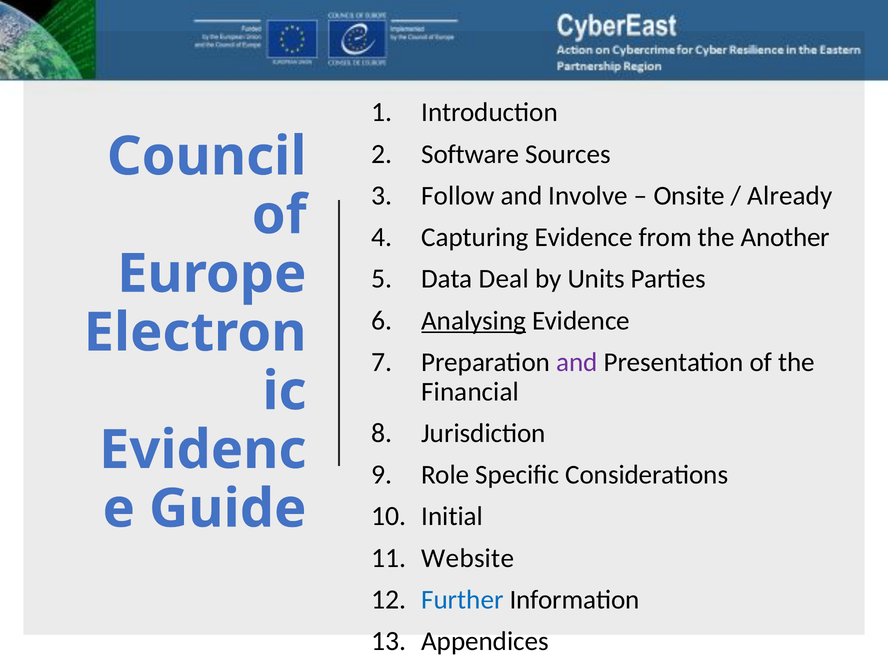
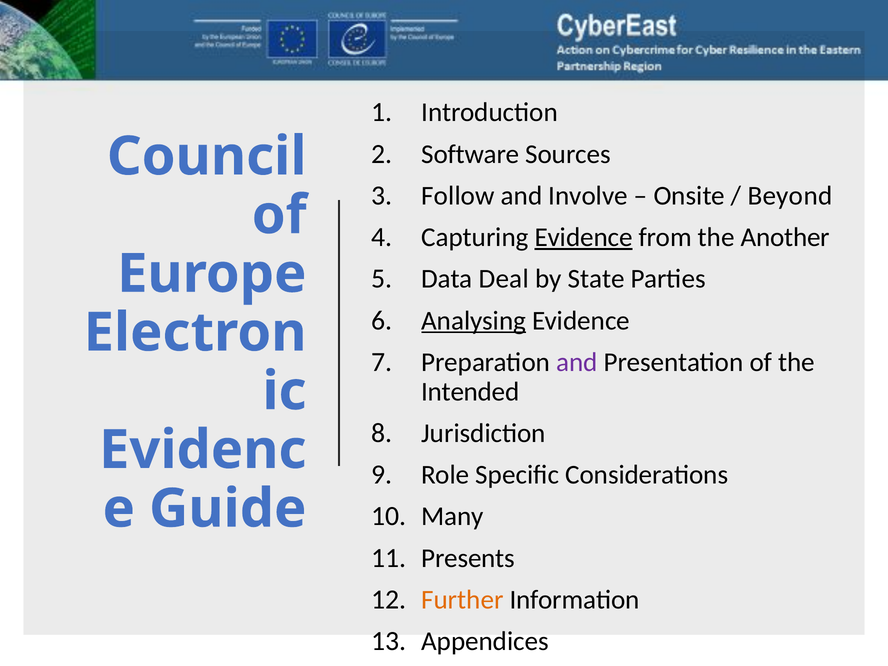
Already: Already -> Beyond (790, 196)
Evidence underline: none -> present (584, 237)
Units: Units -> State (596, 279)
Financial: Financial -> Intended (470, 392)
Initial: Initial -> Many (452, 517)
Website: Website -> Presents (468, 558)
Further colour: blue -> orange (462, 600)
